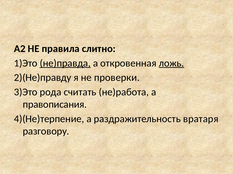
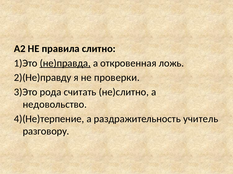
ложь underline: present -> none (171, 63)
не)работа: не)работа -> не)слитно (124, 92)
правописания: правописания -> недовольство (55, 105)
вратаря: вратаря -> учитель (201, 119)
